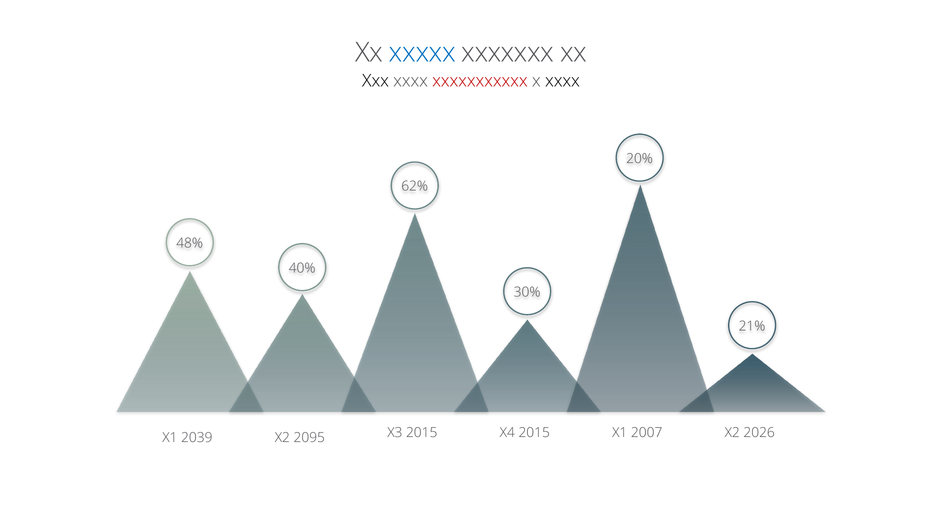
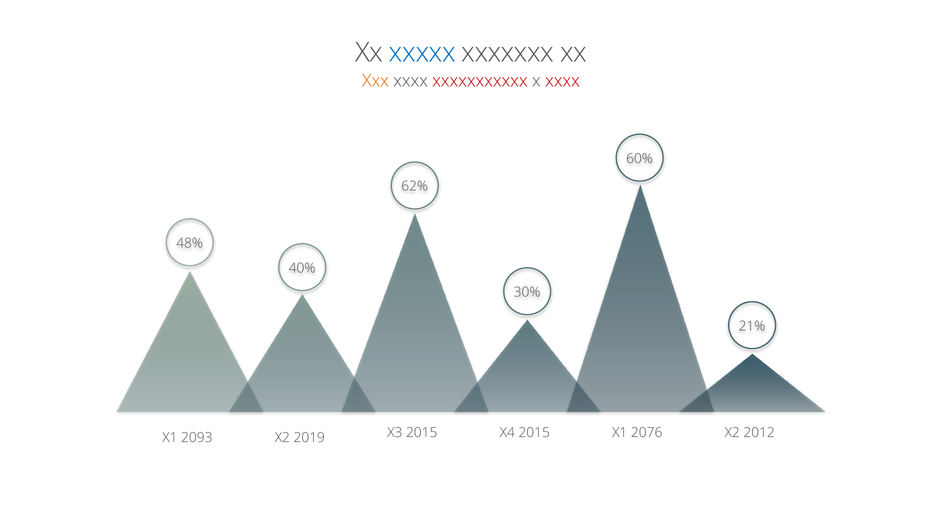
Xxx colour: black -> orange (376, 81)
xxxx colour: black -> red (562, 81)
20%: 20% -> 60% (640, 159)
2039: 2039 -> 2093 (197, 437)
2095: 2095 -> 2019 (309, 437)
2007: 2007 -> 2076 (647, 433)
2026: 2026 -> 2012 (759, 433)
